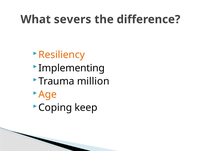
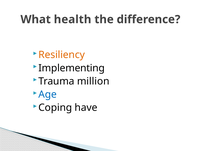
severs: severs -> health (73, 19)
Age colour: orange -> blue (48, 94)
keep: keep -> have (86, 107)
